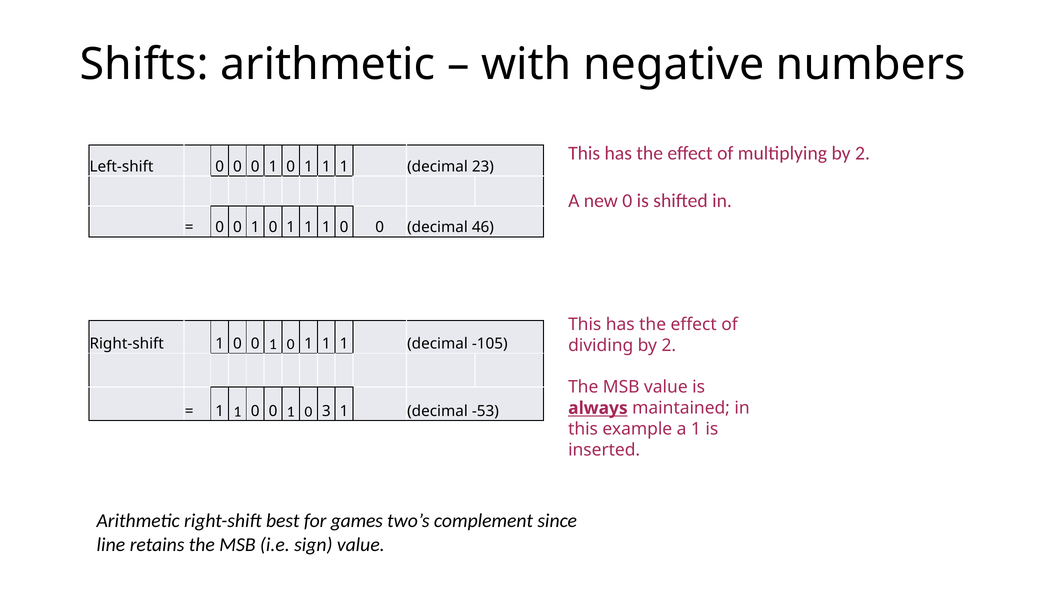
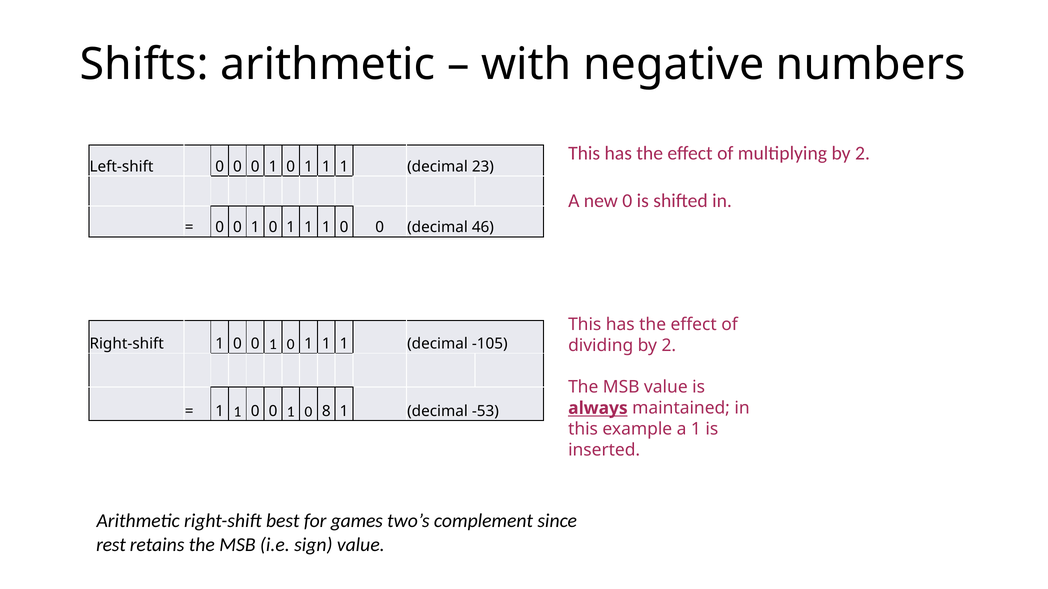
3: 3 -> 8 (326, 411)
line: line -> rest (111, 545)
